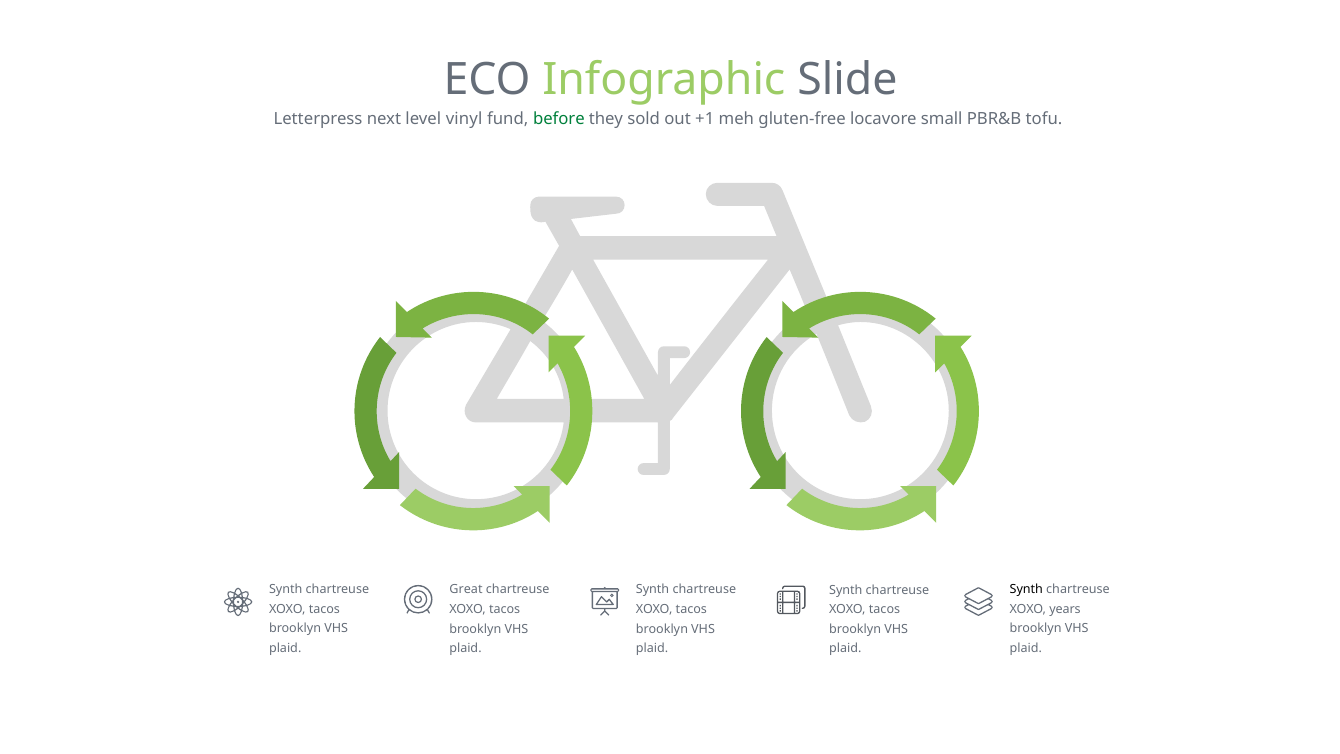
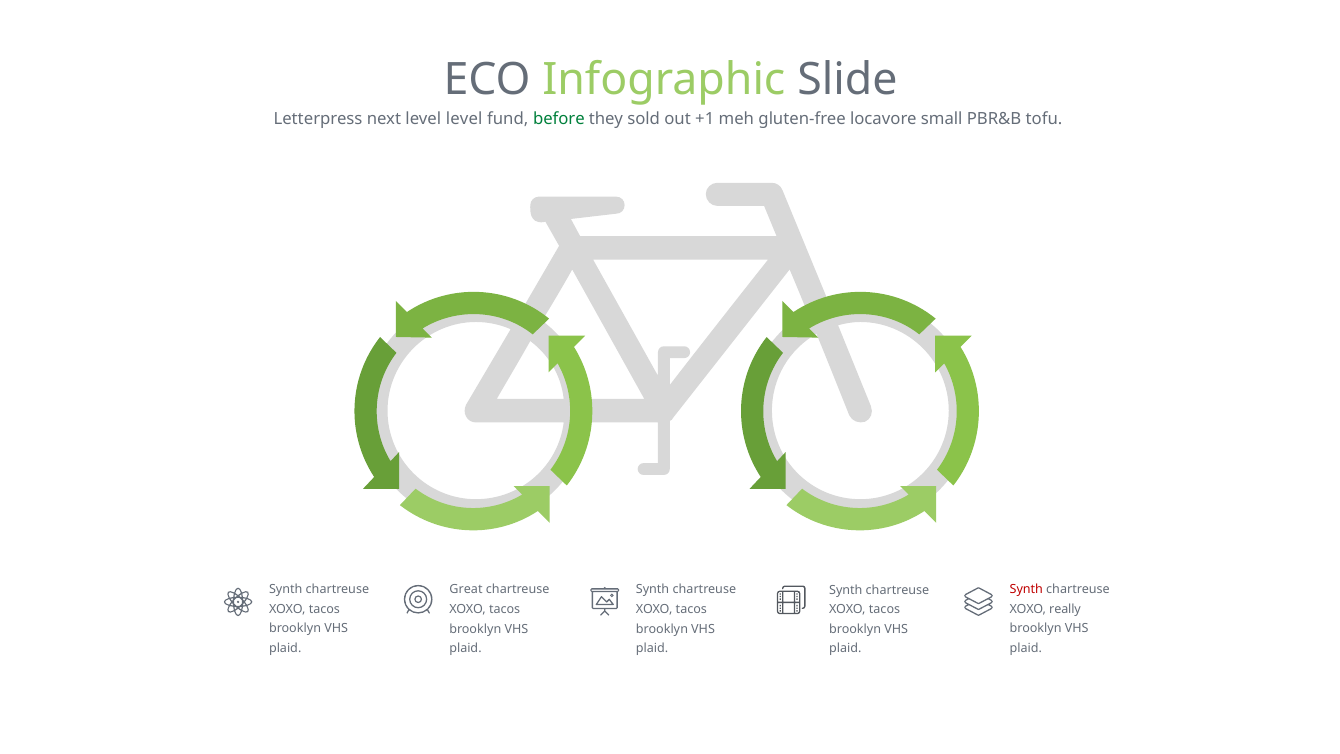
level vinyl: vinyl -> level (464, 119)
Synth colour: black -> red (1026, 589)
years: years -> really (1065, 609)
